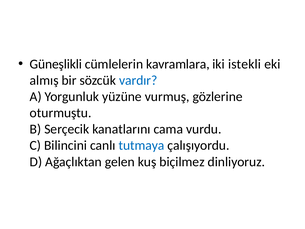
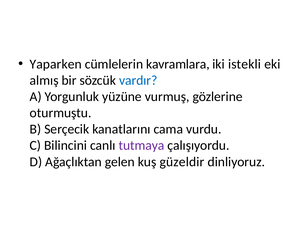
Güneşlikli: Güneşlikli -> Yaparken (56, 64)
tutmaya colour: blue -> purple (142, 145)
biçilmez: biçilmez -> güzeldir (182, 162)
